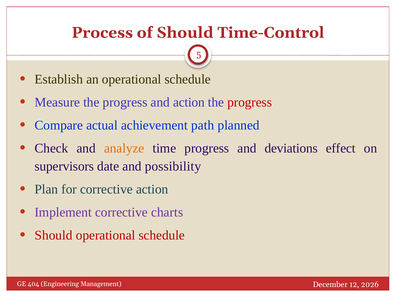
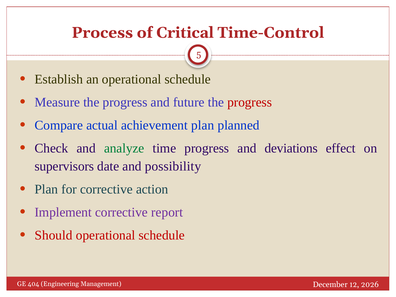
of Should: Should -> Critical (185, 33)
and action: action -> future (189, 102)
achievement path: path -> plan (203, 125)
analyze colour: orange -> green (124, 148)
charts: charts -> report (167, 212)
